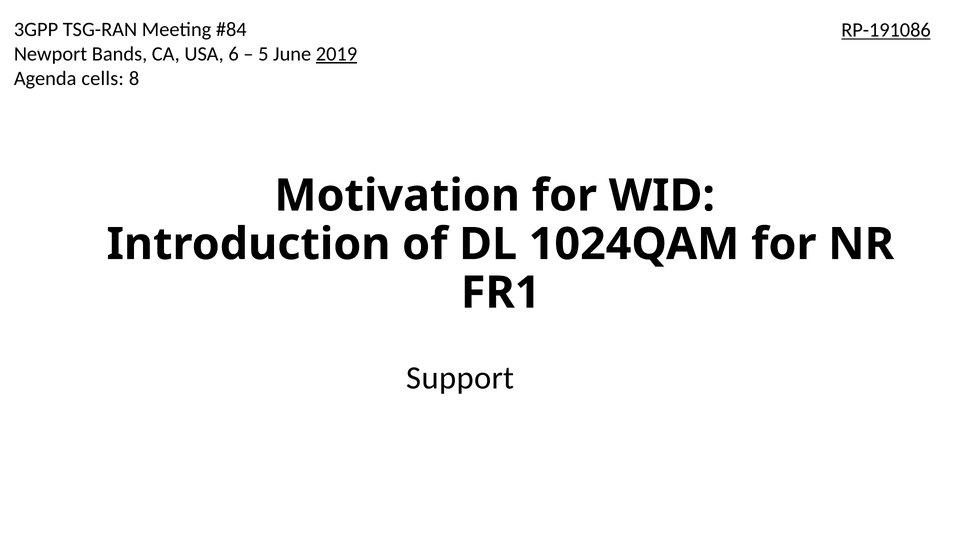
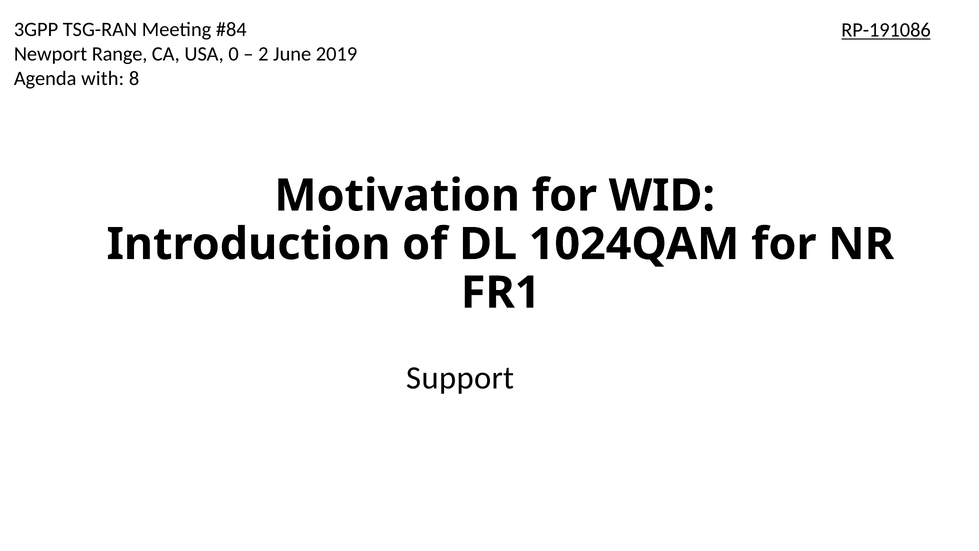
Bands: Bands -> Range (120, 54)
6: 6 -> 0 (234, 54)
5: 5 -> 2 (263, 54)
2019 underline: present -> none (337, 54)
cells: cells -> with (103, 79)
